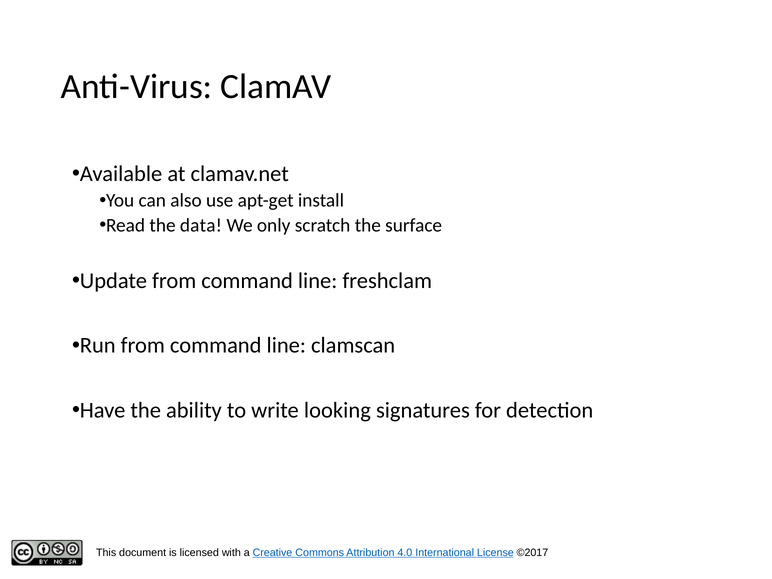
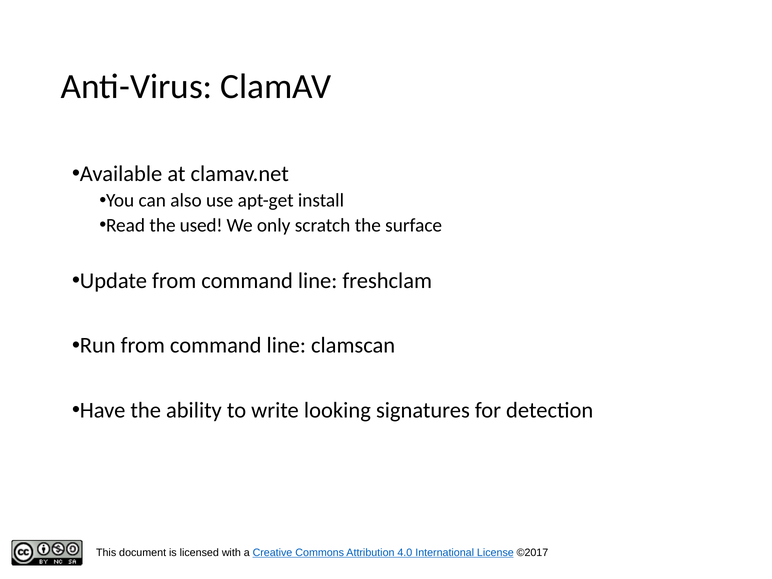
data: data -> used (201, 225)
